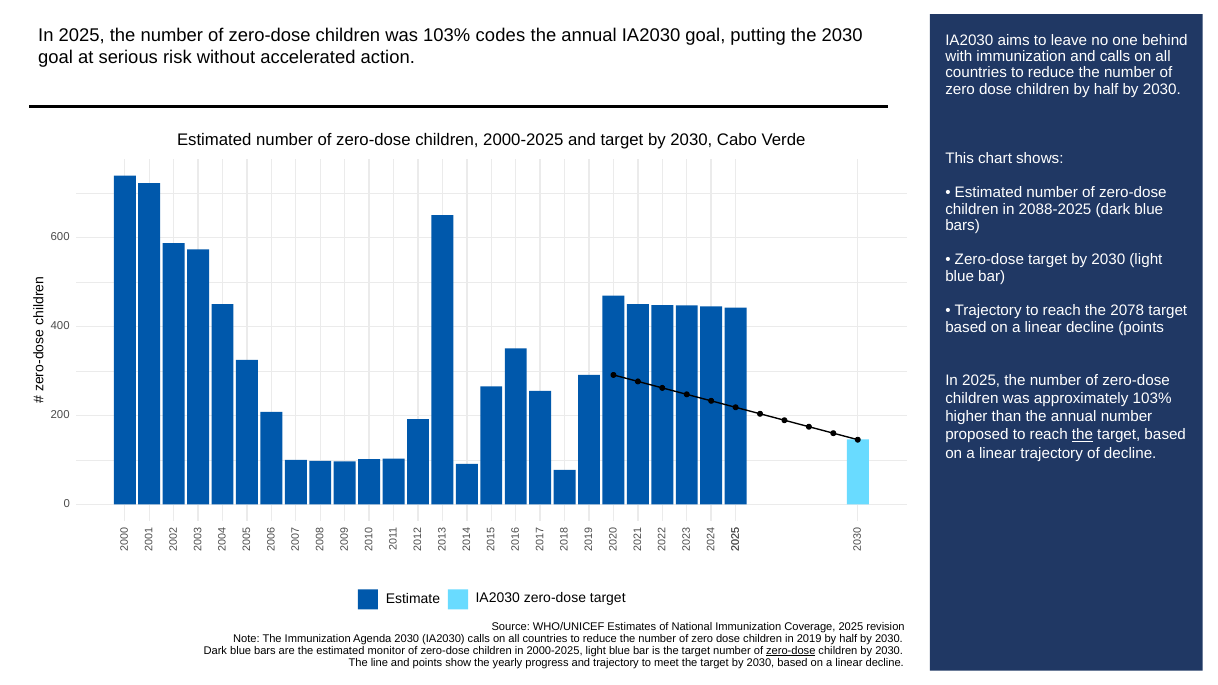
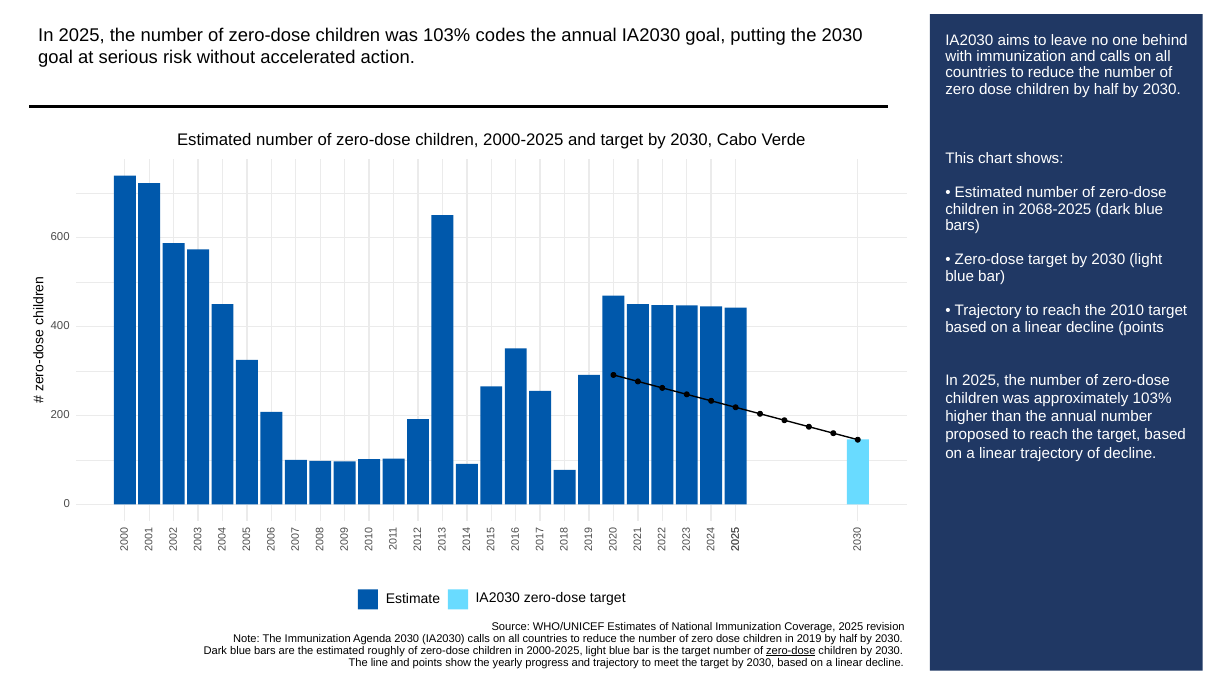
2088-2025: 2088-2025 -> 2068-2025 (1055, 209)
2078: 2078 -> 2010 (1127, 311)
the underline: present -> none (1082, 435)
monitor: monitor -> roughly (386, 651)
